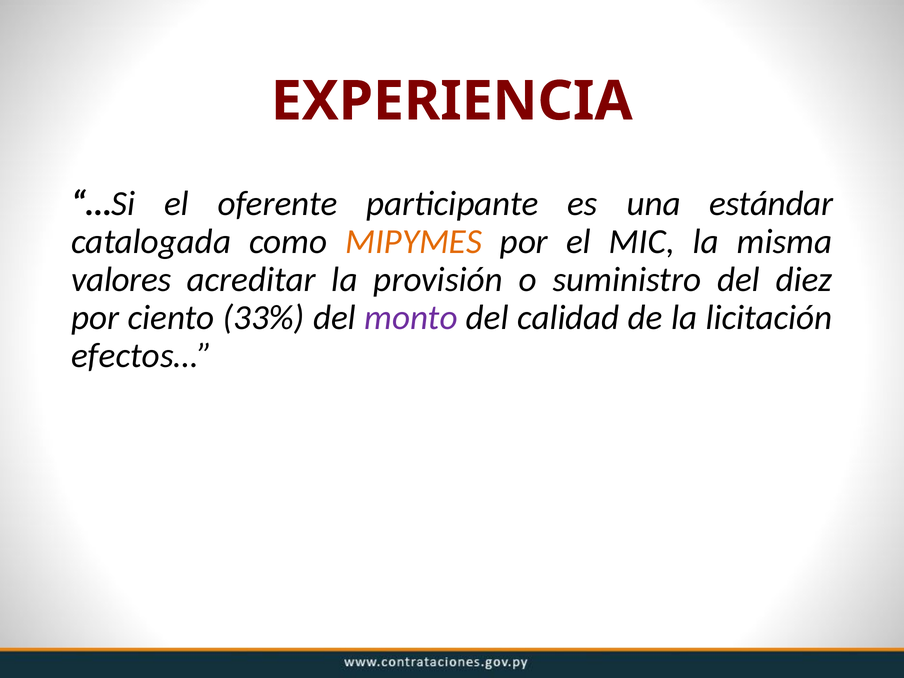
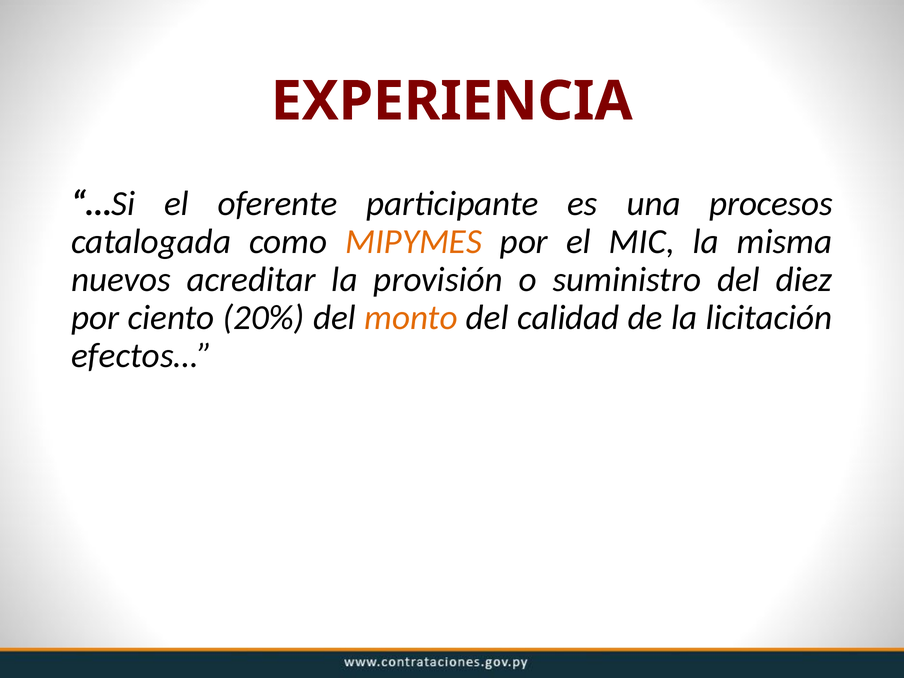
estándar: estándar -> procesos (771, 204)
valores: valores -> nuevos (121, 280)
33%: 33% -> 20% (264, 318)
monto colour: purple -> orange (411, 318)
